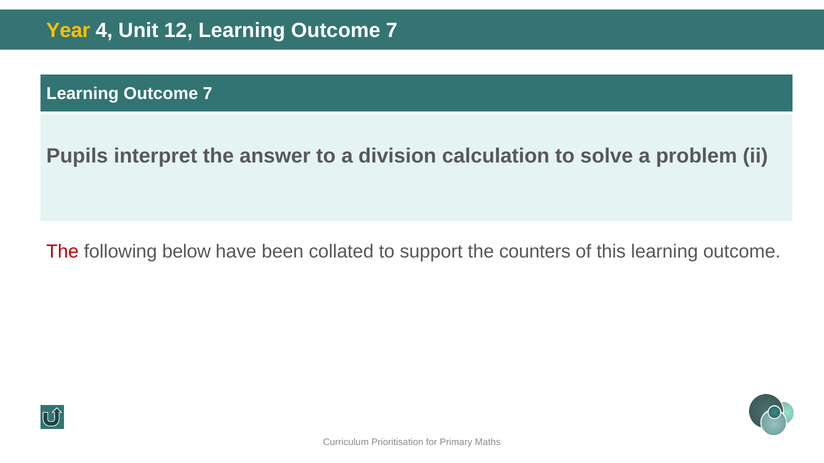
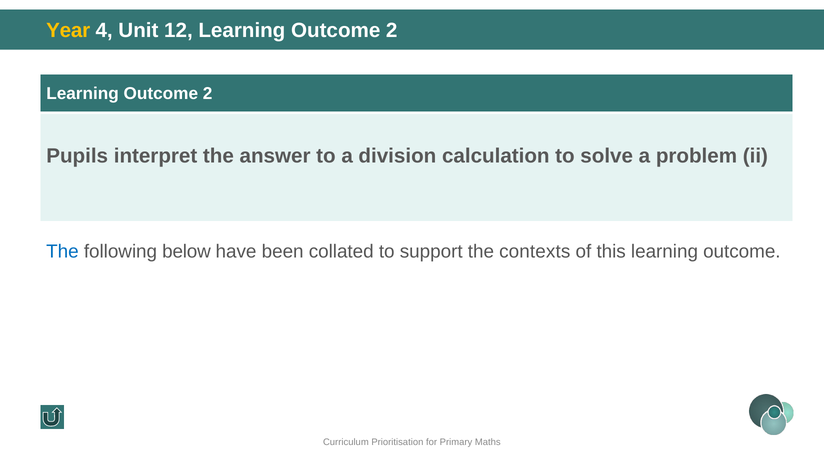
12 Learning Outcome 7: 7 -> 2 (392, 31)
7: 7 -> 2 (208, 94)
The colour: red -> blue (62, 252)
counters: counters -> contexts (535, 252)
